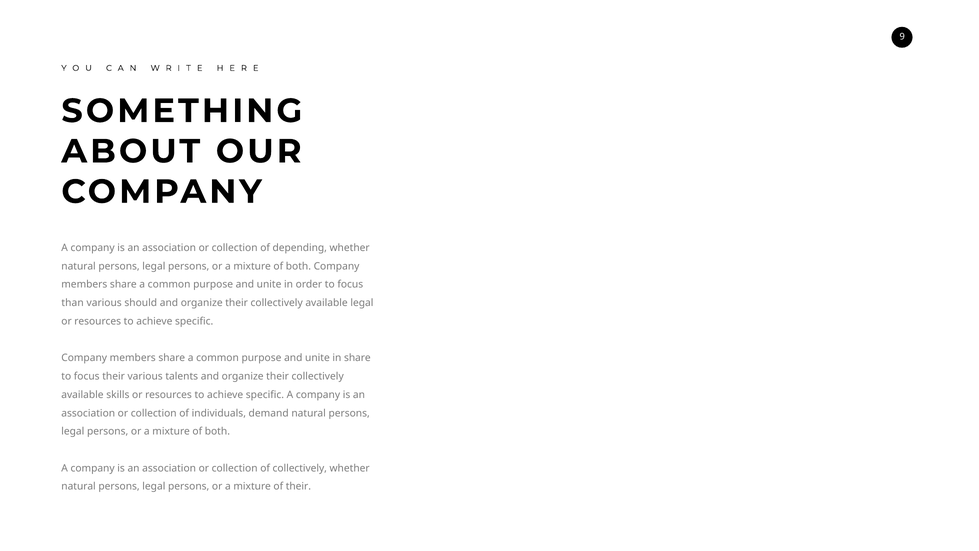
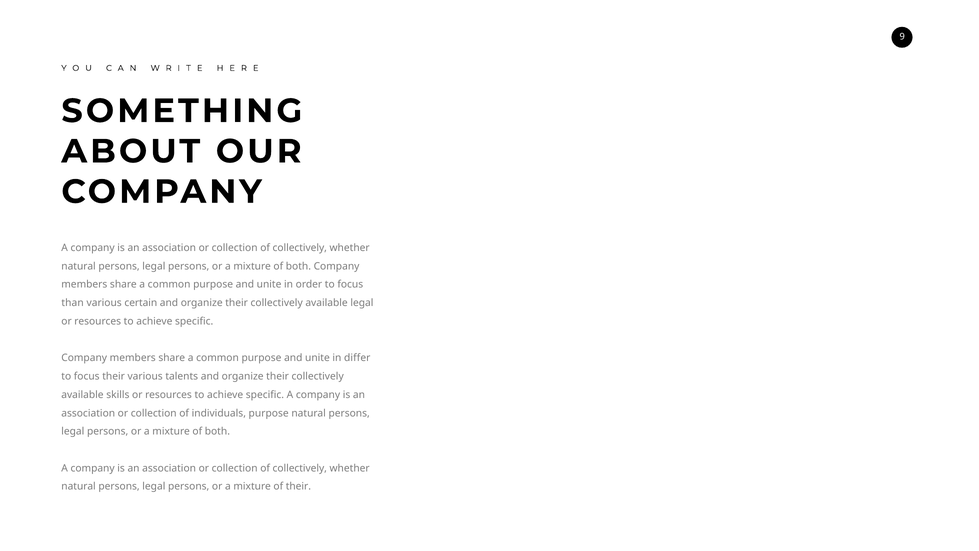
depending: depending -> collectively (300, 248)
should: should -> certain (141, 303)
in share: share -> differ (357, 358)
individuals demand: demand -> purpose (269, 413)
